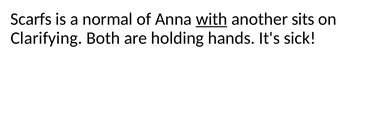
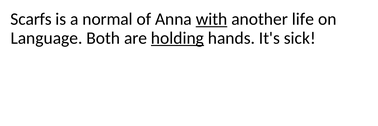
sits: sits -> life (303, 19)
Clarifying: Clarifying -> Language (46, 38)
holding underline: none -> present (177, 38)
